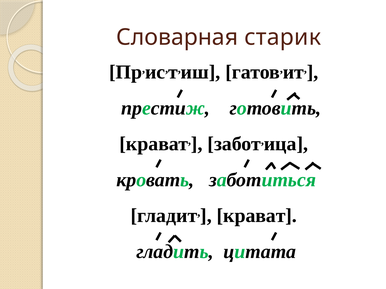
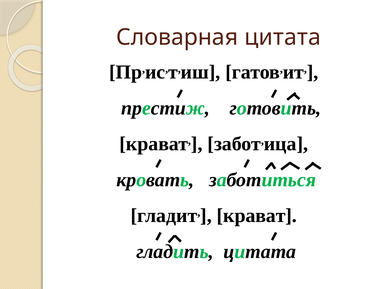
Словарная старик: старик -> цитата (283, 37)
